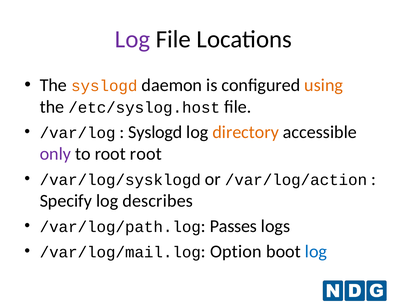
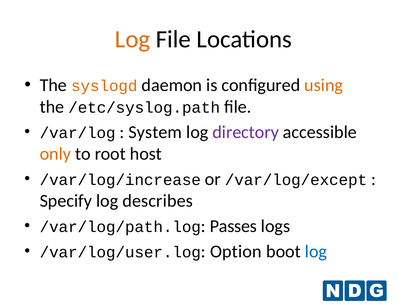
Log colour: purple -> orange (133, 39)
/etc/syslog.host: /etc/syslog.host -> /etc/syslog.path (144, 108)
Syslogd: Syslogd -> System (155, 132)
directory colour: orange -> purple (246, 132)
only colour: purple -> orange (55, 154)
root root: root -> host (146, 154)
/var/log/sysklogd: /var/log/sysklogd -> /var/log/increase (120, 180)
/var/log/action: /var/log/action -> /var/log/except (296, 180)
/var/log/mail.log: /var/log/mail.log -> /var/log/user.log (120, 253)
